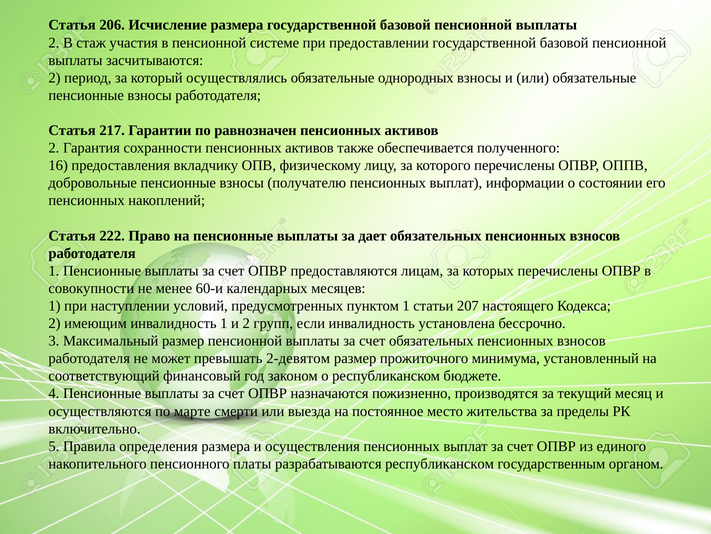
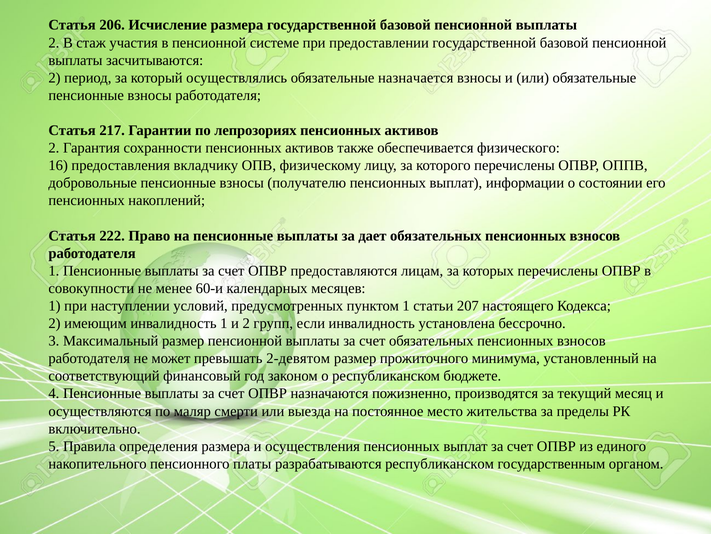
однородных: однородных -> назначается (416, 78)
равнозначен: равнозначен -> лепрозориях (255, 130)
полученного: полученного -> физического (518, 148)
марте: марте -> маляр (192, 411)
